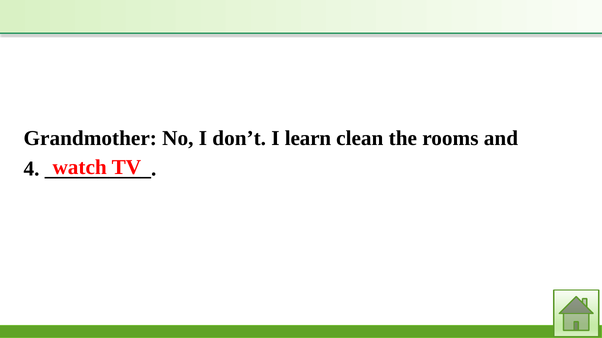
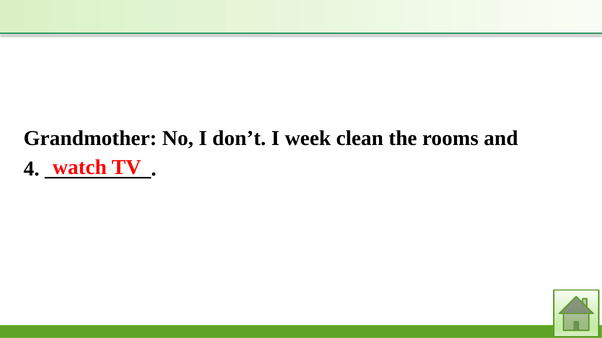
learn: learn -> week (308, 138)
